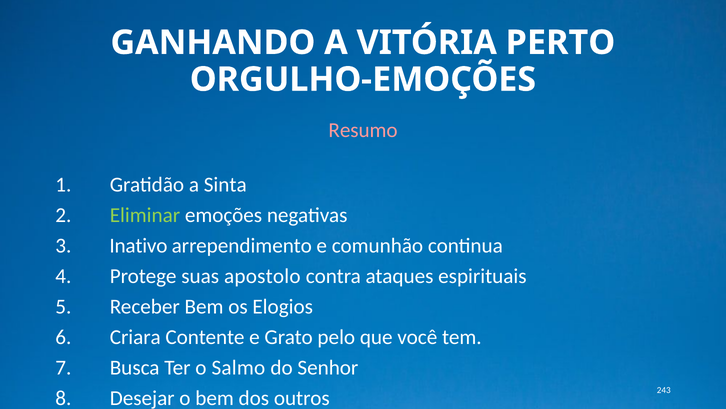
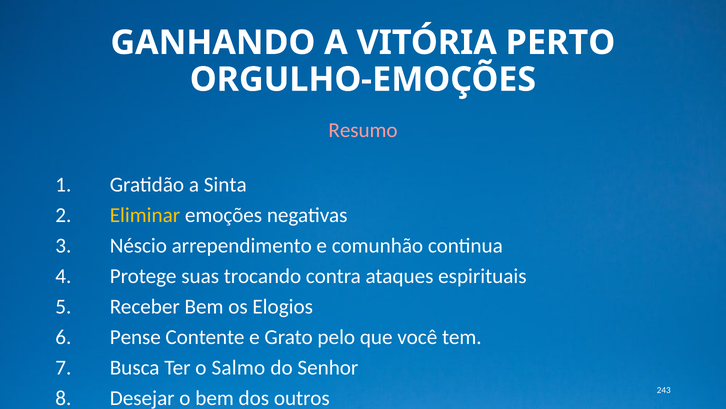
Eliminar colour: light green -> yellow (145, 215)
Inativo: Inativo -> Néscio (138, 245)
apostolo: apostolo -> trocando (262, 276)
Criara: Criara -> Pense (135, 337)
